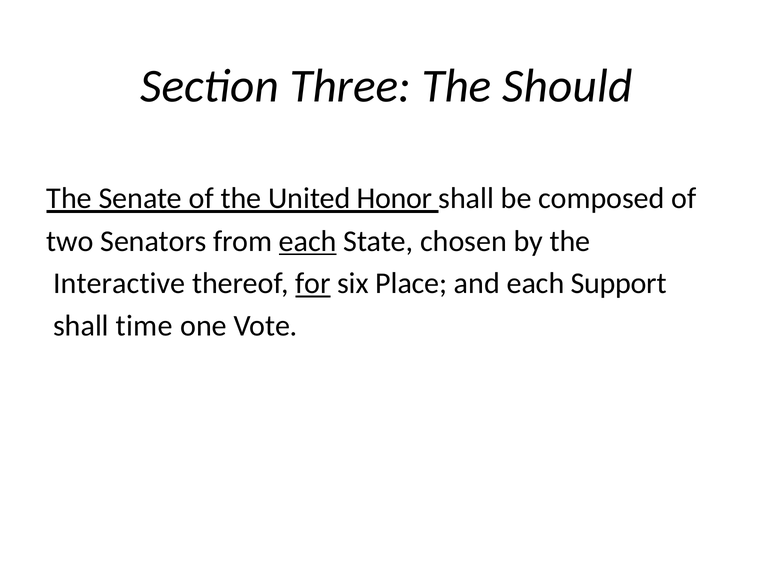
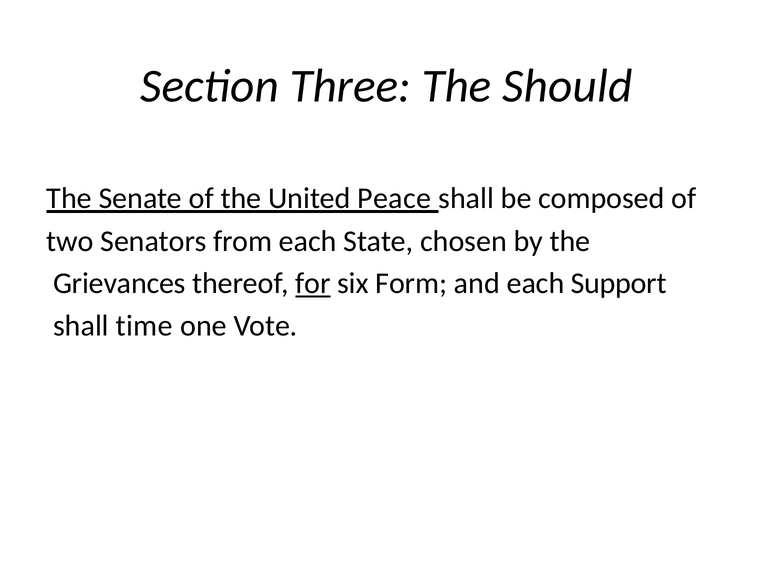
Honor: Honor -> Peace (394, 198)
each underline: present -> none (308, 241)
Interactive: Interactive -> Grievances (119, 283)
Place: Place -> Form (411, 283)
